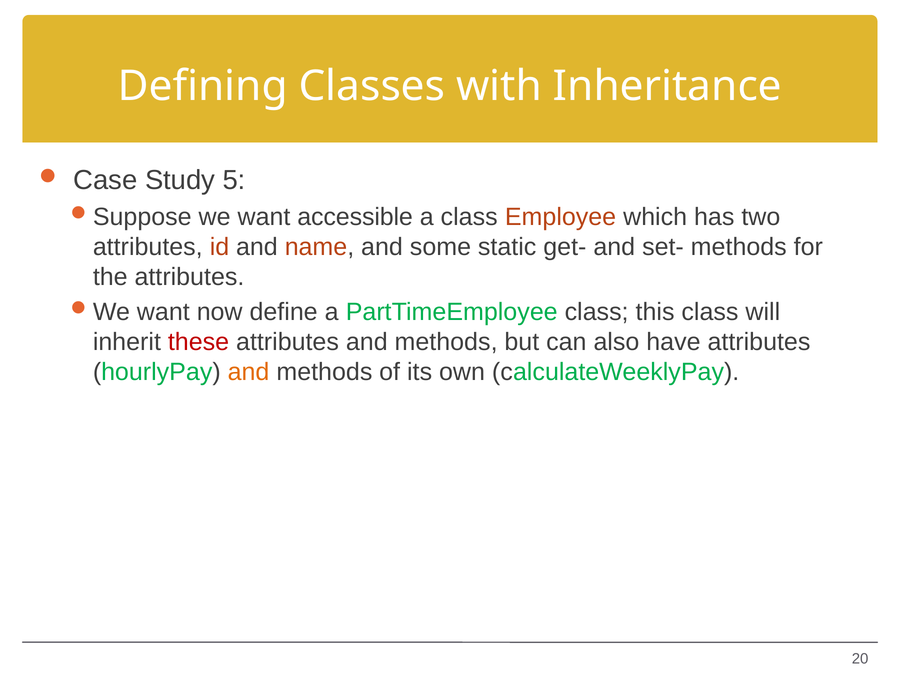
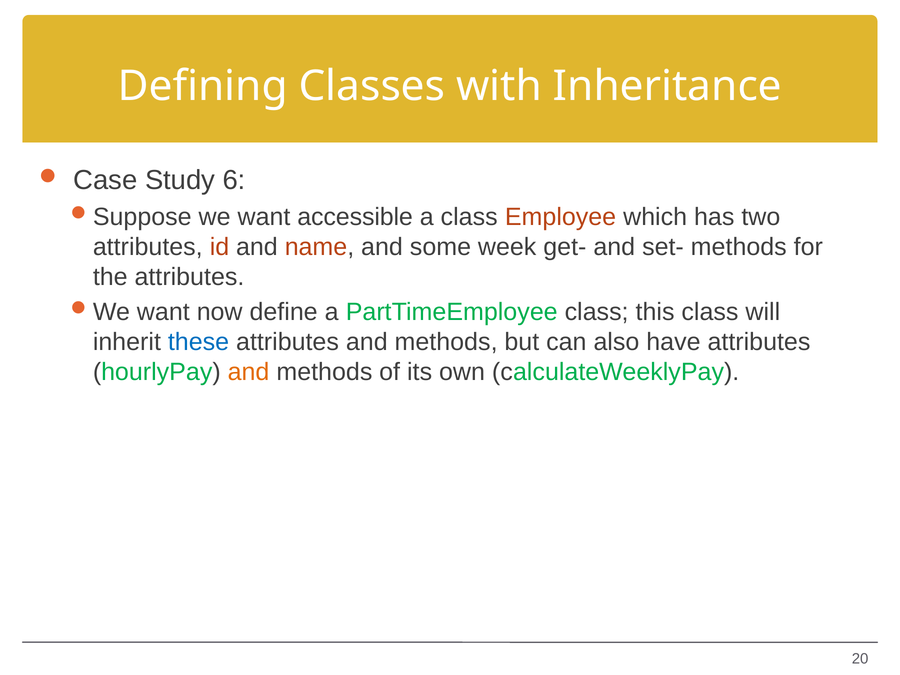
5: 5 -> 6 (234, 180)
static: static -> week (507, 247)
these colour: red -> blue (199, 342)
